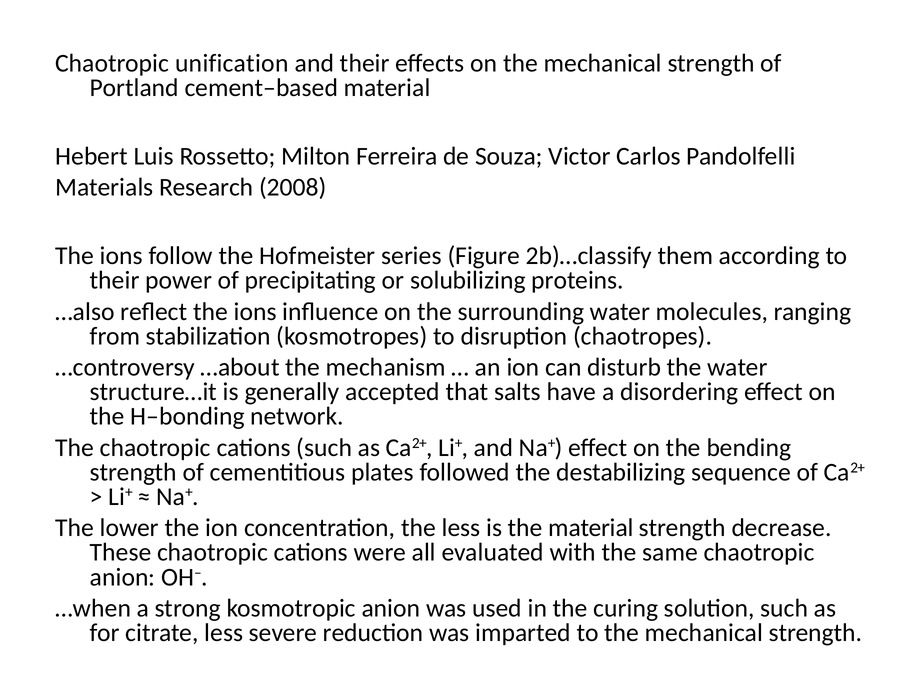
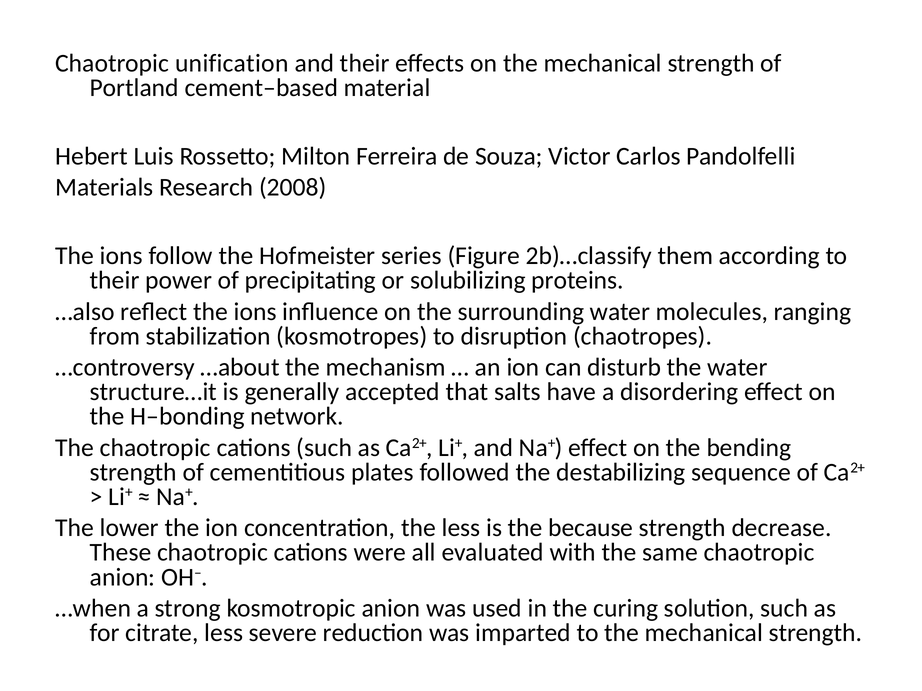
the material: material -> because (591, 528)
